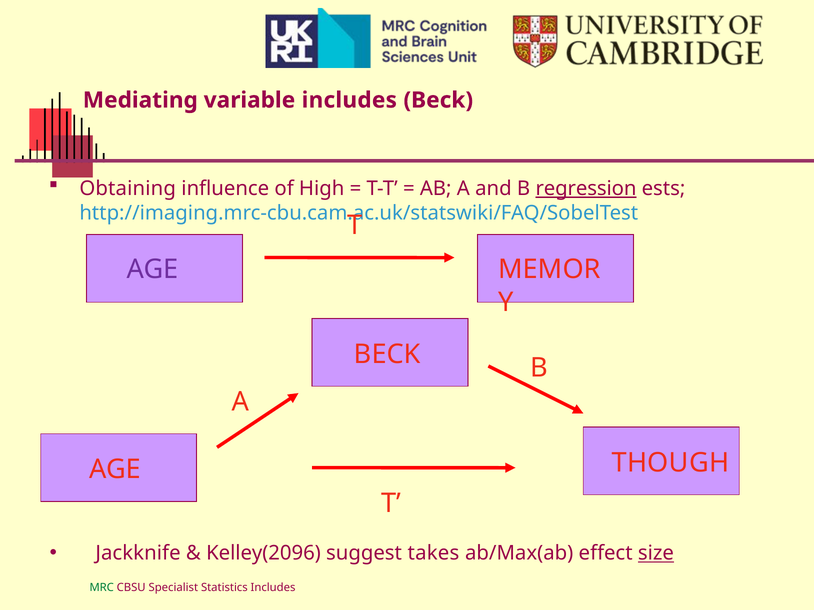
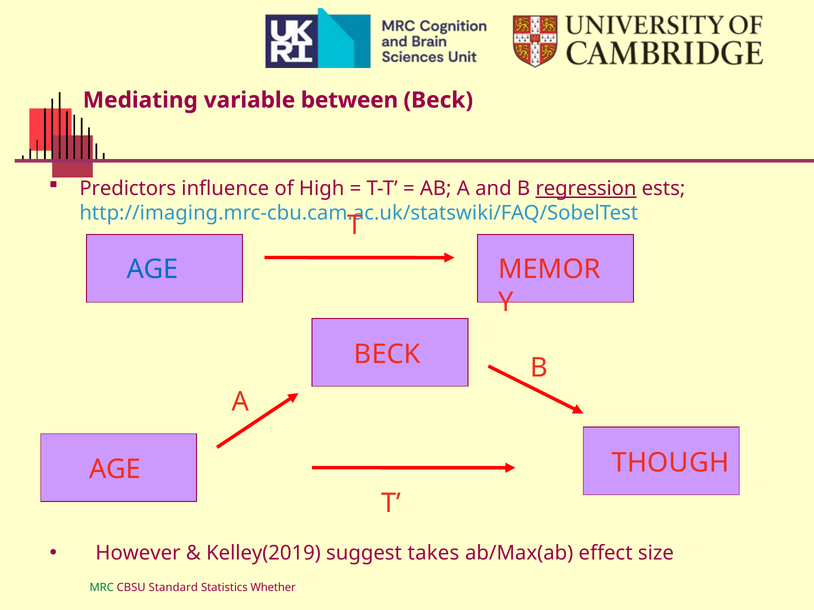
variable includes: includes -> between (350, 100)
Obtaining: Obtaining -> Predictors (128, 189)
AGE colour: purple -> blue (152, 270)
Jackknife: Jackknife -> However (138, 554)
Kelley(2096: Kelley(2096 -> Kelley(2019 (264, 554)
size underline: present -> none (656, 554)
Specialist: Specialist -> Standard (173, 588)
Statistics Includes: Includes -> Whether (273, 588)
